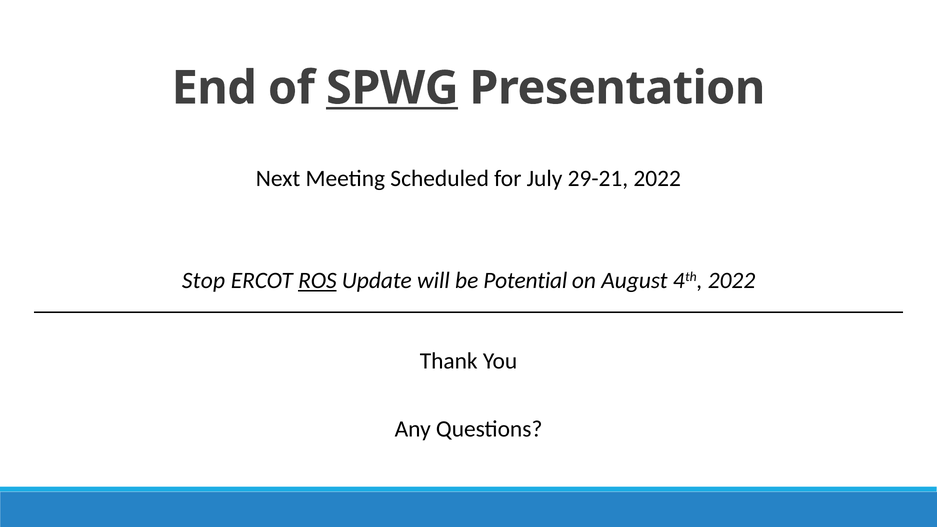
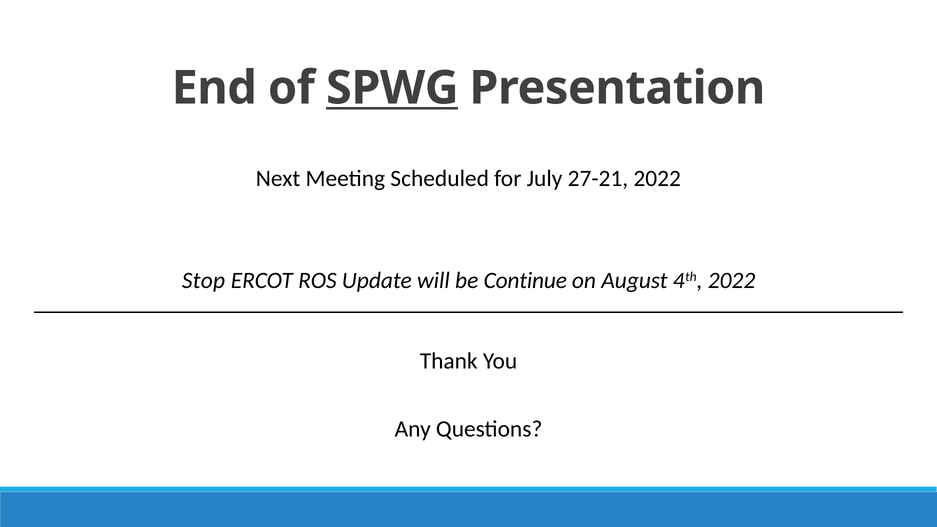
29-21: 29-21 -> 27-21 (598, 179)
ROS underline: present -> none (317, 281)
Potential: Potential -> Continue (525, 281)
